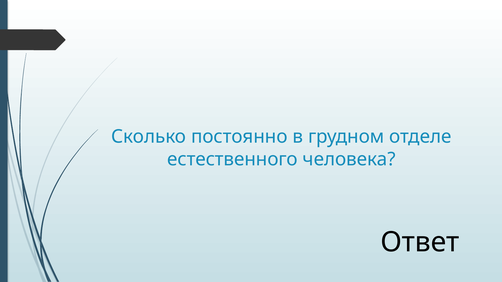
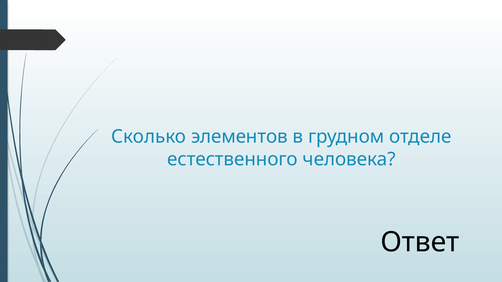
постоянно: постоянно -> элементов (239, 137)
